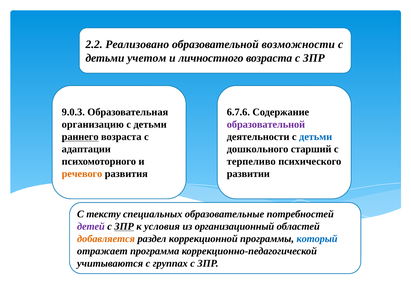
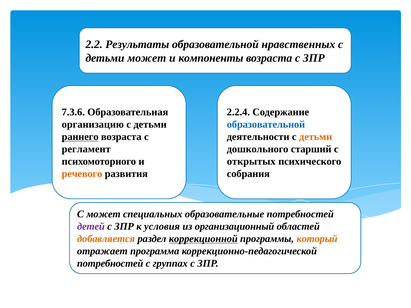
Реализовано: Реализовано -> Результаты (137, 44)
возможности: возможности -> нравственных (298, 44)
детьми учетом: учетом -> может (147, 58)
личностного: личностного -> компоненты (211, 58)
9.0.3: 9.0.3 -> 7.3.6 (73, 112)
6.7.6: 6.7.6 -> 2.2.4 (238, 112)
образовательной colour: purple -> blue (266, 125)
детьми colour: blue -> orange (316, 137)
адаптации: адаптации -> регламент (86, 149)
терпеливо: терпеливо -> открытых (251, 162)
развитии: развитии -> собрания (248, 174)
С тексту: тексту -> может (103, 214)
ЗПР underline: present -> none (124, 227)
коррекционной underline: none -> present (203, 239)
который colour: blue -> orange (317, 239)
учитываются: учитываются -> потребностей (110, 264)
